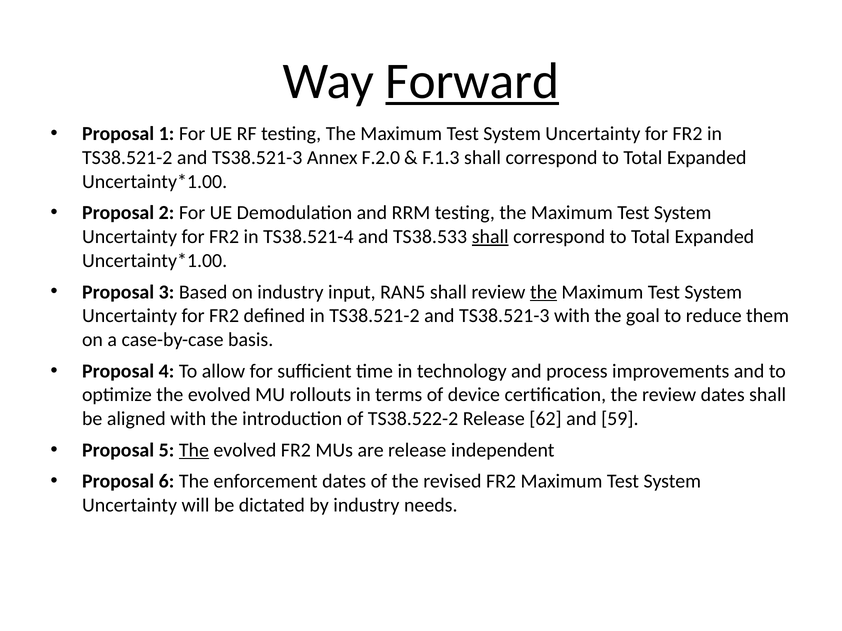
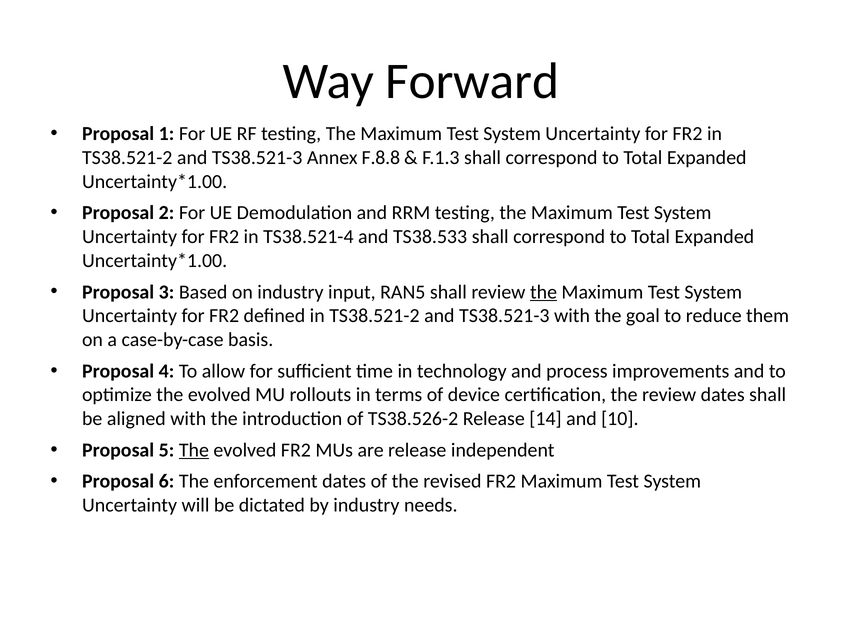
Forward underline: present -> none (472, 82)
F.2.0: F.2.0 -> F.8.8 (381, 158)
shall underline: present -> none (490, 237)
TS38.522-2: TS38.522-2 -> TS38.526-2 (413, 419)
62: 62 -> 14 (546, 419)
59: 59 -> 10 (620, 419)
